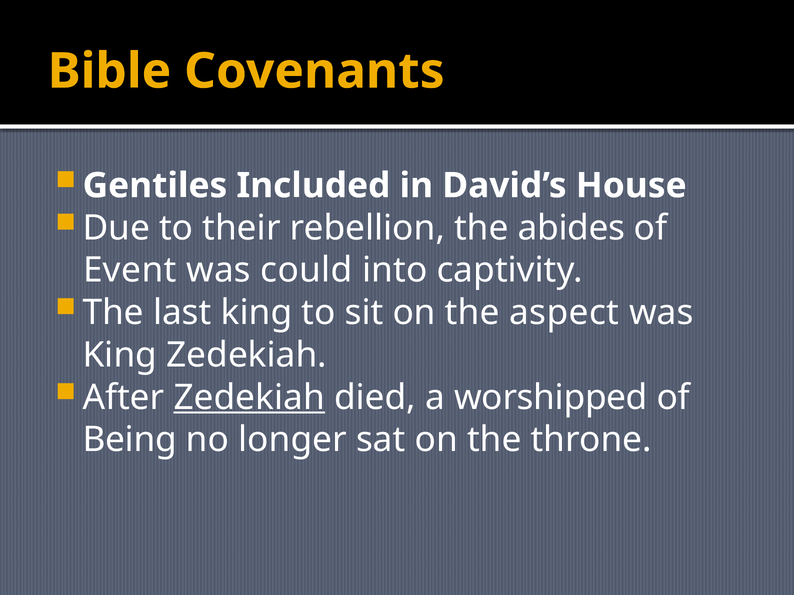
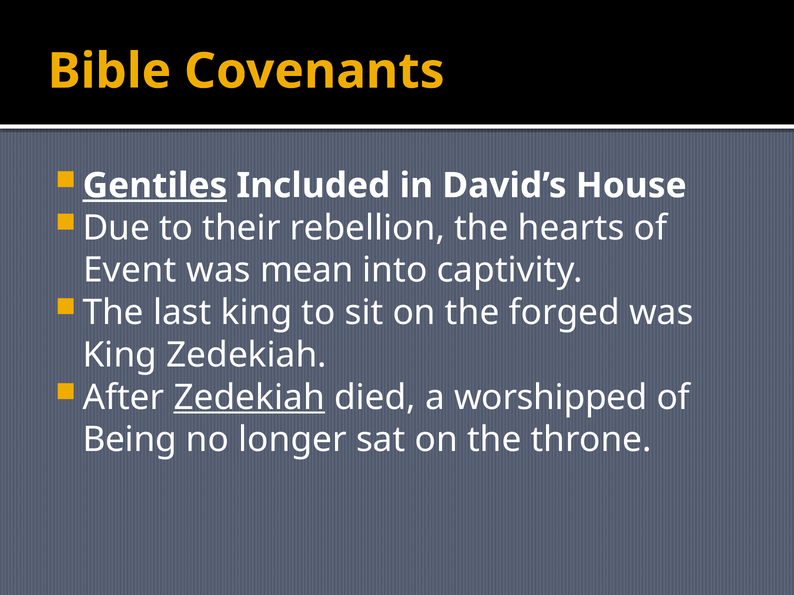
Gentiles underline: none -> present (155, 186)
abides: abides -> hearts (571, 228)
could: could -> mean (307, 271)
aspect: aspect -> forged (564, 313)
